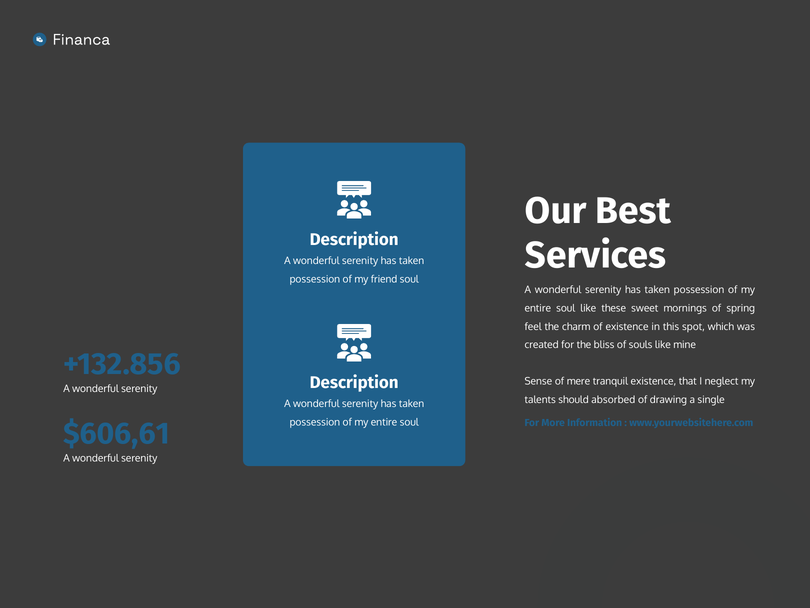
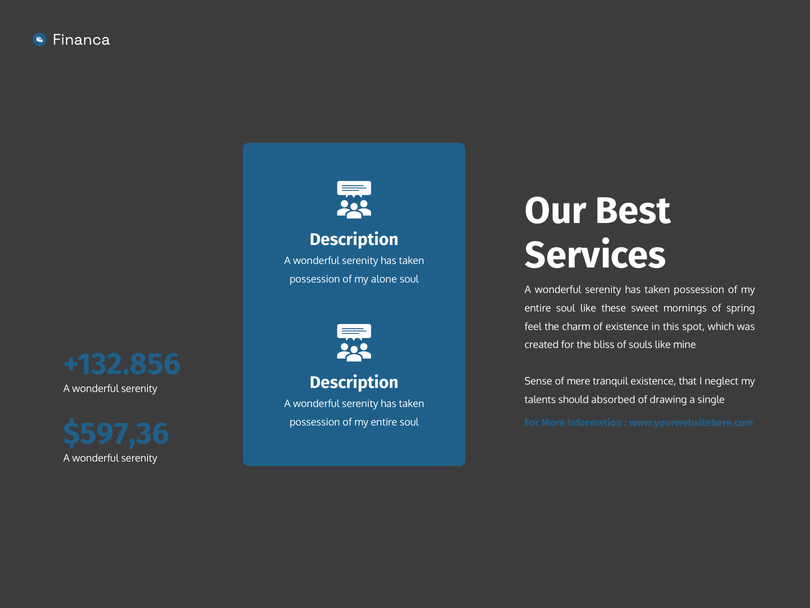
friend: friend -> alone (384, 279)
$606,61: $606,61 -> $597,36 (116, 433)
